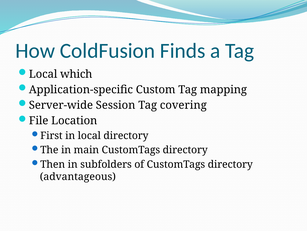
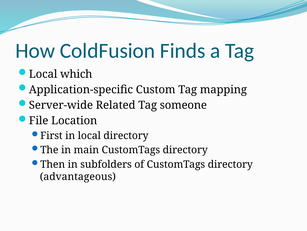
Session: Session -> Related (116, 105)
covering: covering -> someone (183, 105)
